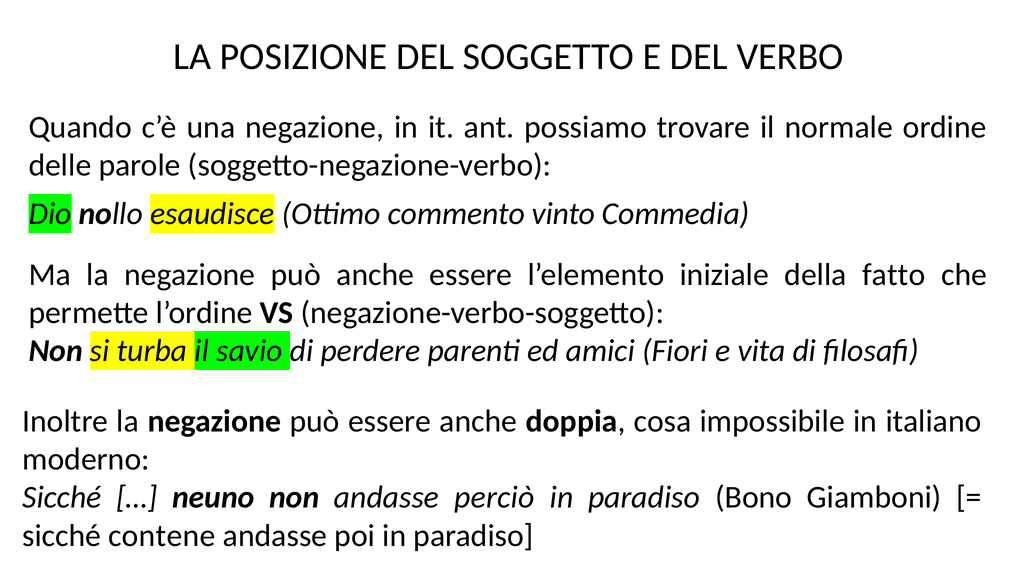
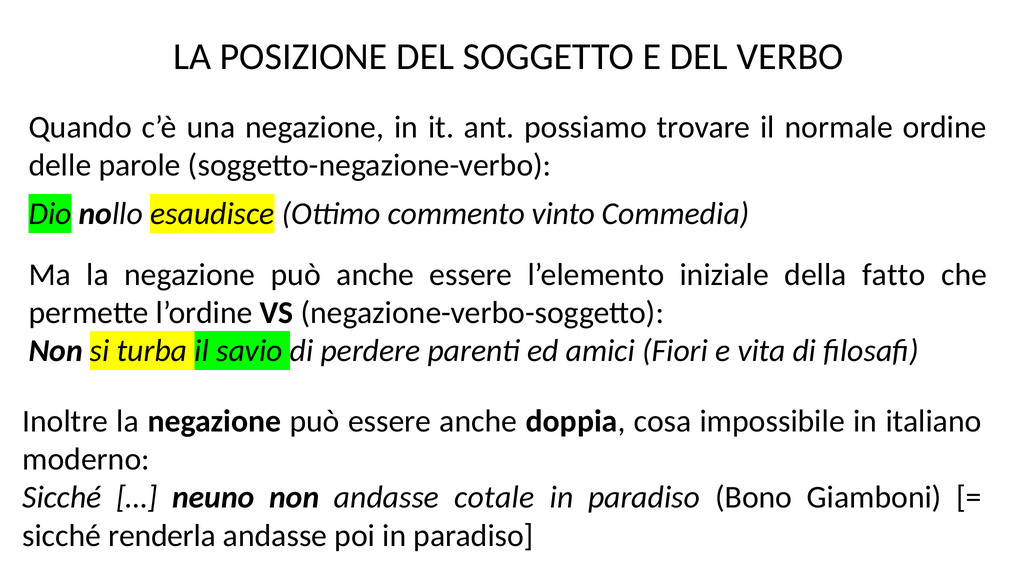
perciò: perciò -> cotale (494, 498)
contene: contene -> renderla (162, 536)
